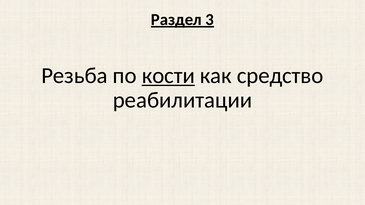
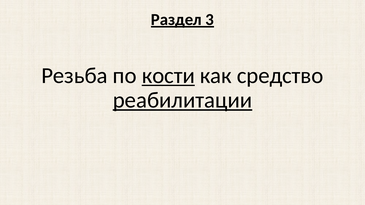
реабилитации underline: none -> present (182, 100)
